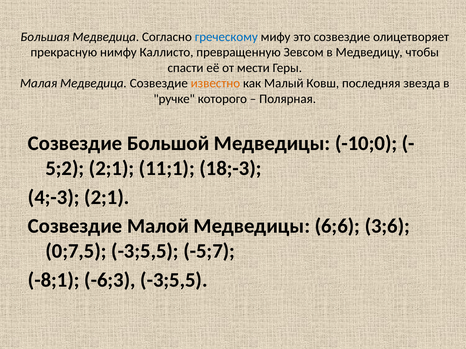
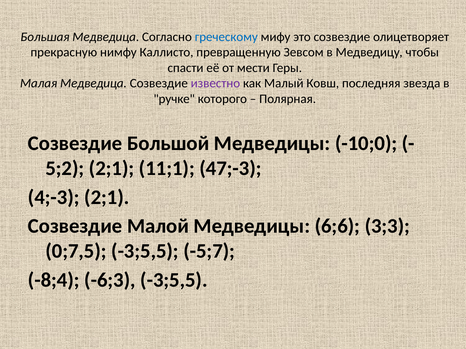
известно colour: orange -> purple (215, 83)
18;-3: 18;-3 -> 47;-3 (231, 168)
3;6: 3;6 -> 3;3 (387, 226)
-8;1: -8;1 -> -8;4 (54, 280)
